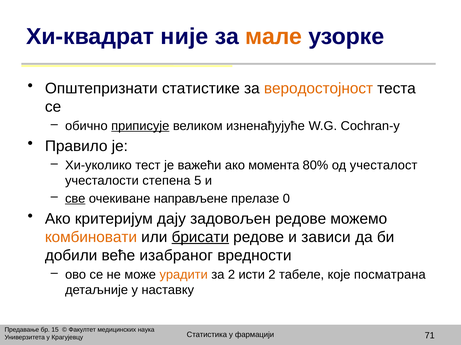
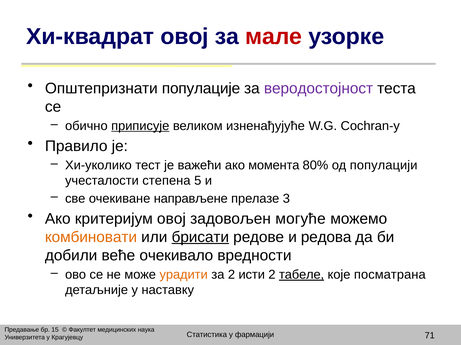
Хи-квадрат није: није -> овој (185, 37)
мале colour: orange -> red (274, 37)
статистике: статистике -> популације (201, 88)
веродостојност colour: orange -> purple (318, 88)
учесталост: учесталост -> популацији (384, 166)
све underline: present -> none (75, 199)
0: 0 -> 3 (286, 199)
критеријум дају: дају -> овој (171, 219)
задовољен редове: редове -> могуће (301, 219)
зависи: зависи -> редова (326, 238)
изабраног: изабраног -> очекивало (176, 256)
табеле underline: none -> present (302, 275)
